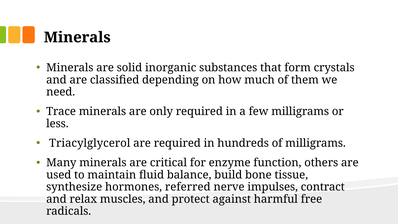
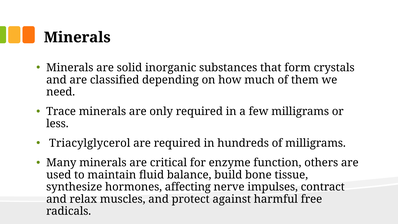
referred: referred -> affecting (188, 187)
